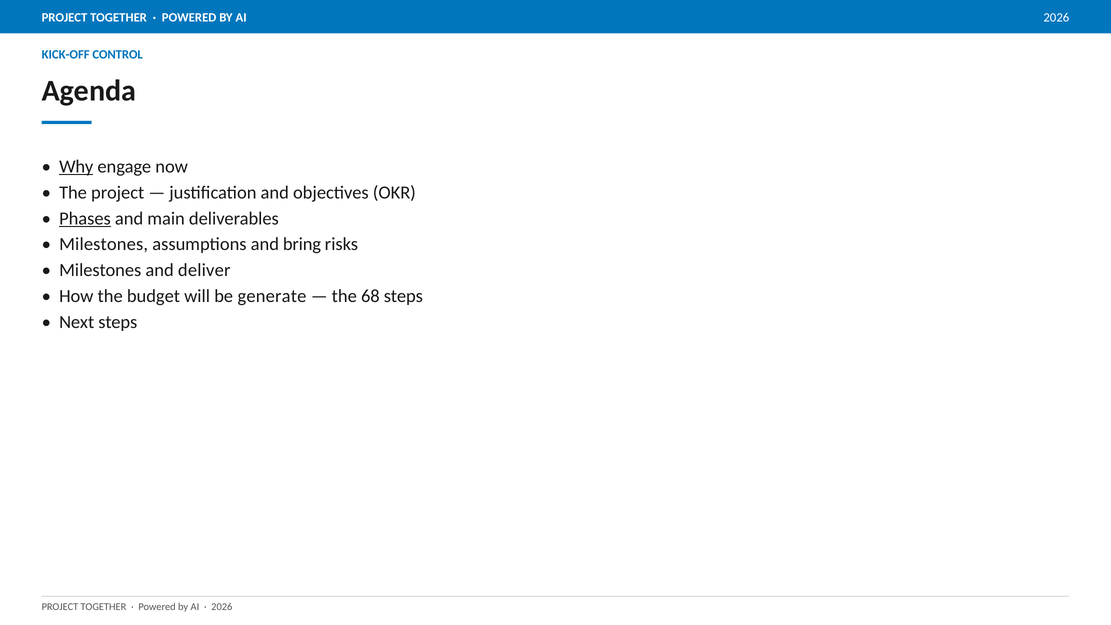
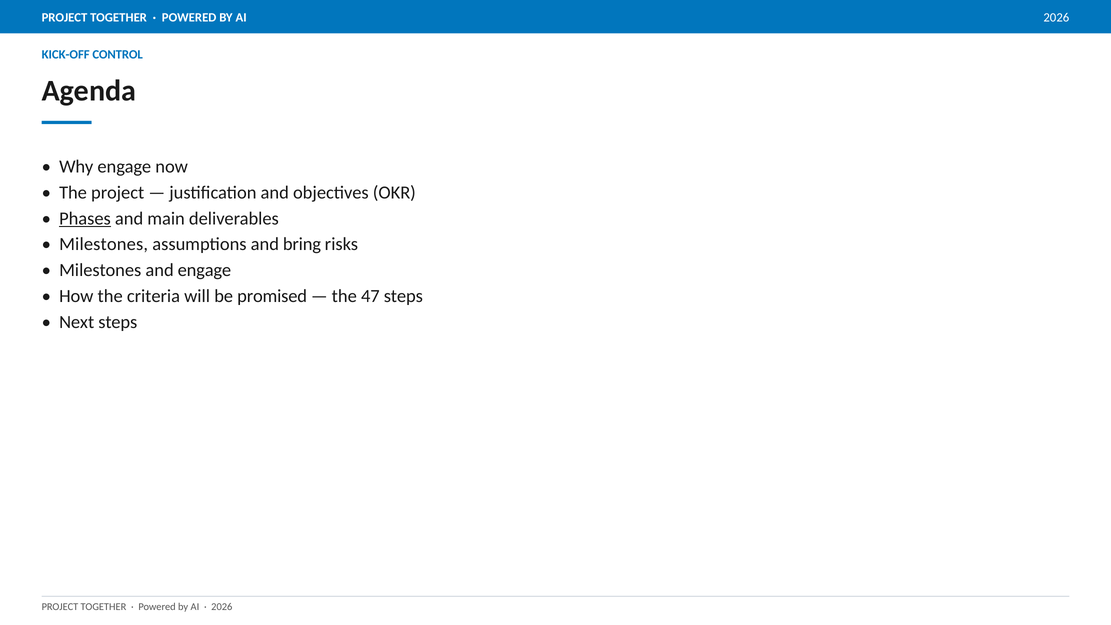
Why underline: present -> none (76, 167)
and deliver: deliver -> engage (204, 270)
budget: budget -> criteria (153, 296)
generate: generate -> promised (272, 296)
68: 68 -> 47 (370, 296)
